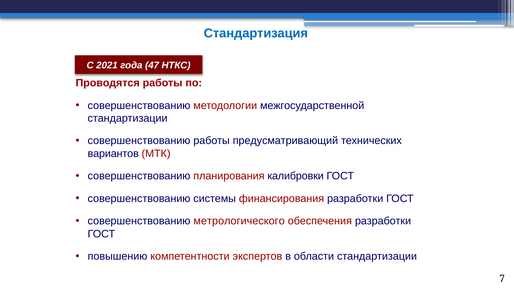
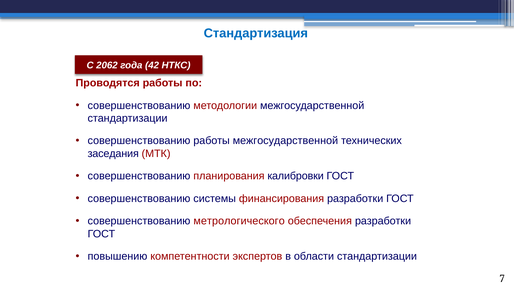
2021: 2021 -> 2062 (107, 65)
47: 47 -> 42 (152, 65)
работы предусматривающий: предусматривающий -> межгосударственной (285, 141)
вариантов: вариантов -> заседания (113, 154)
